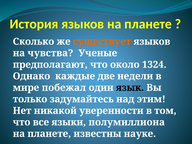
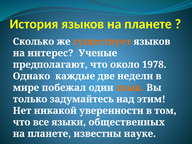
чувства: чувства -> интерес (50, 53)
1324: 1324 -> 1978 (154, 65)
язык colour: black -> orange (130, 88)
полумиллиона: полумиллиона -> общественных (127, 122)
